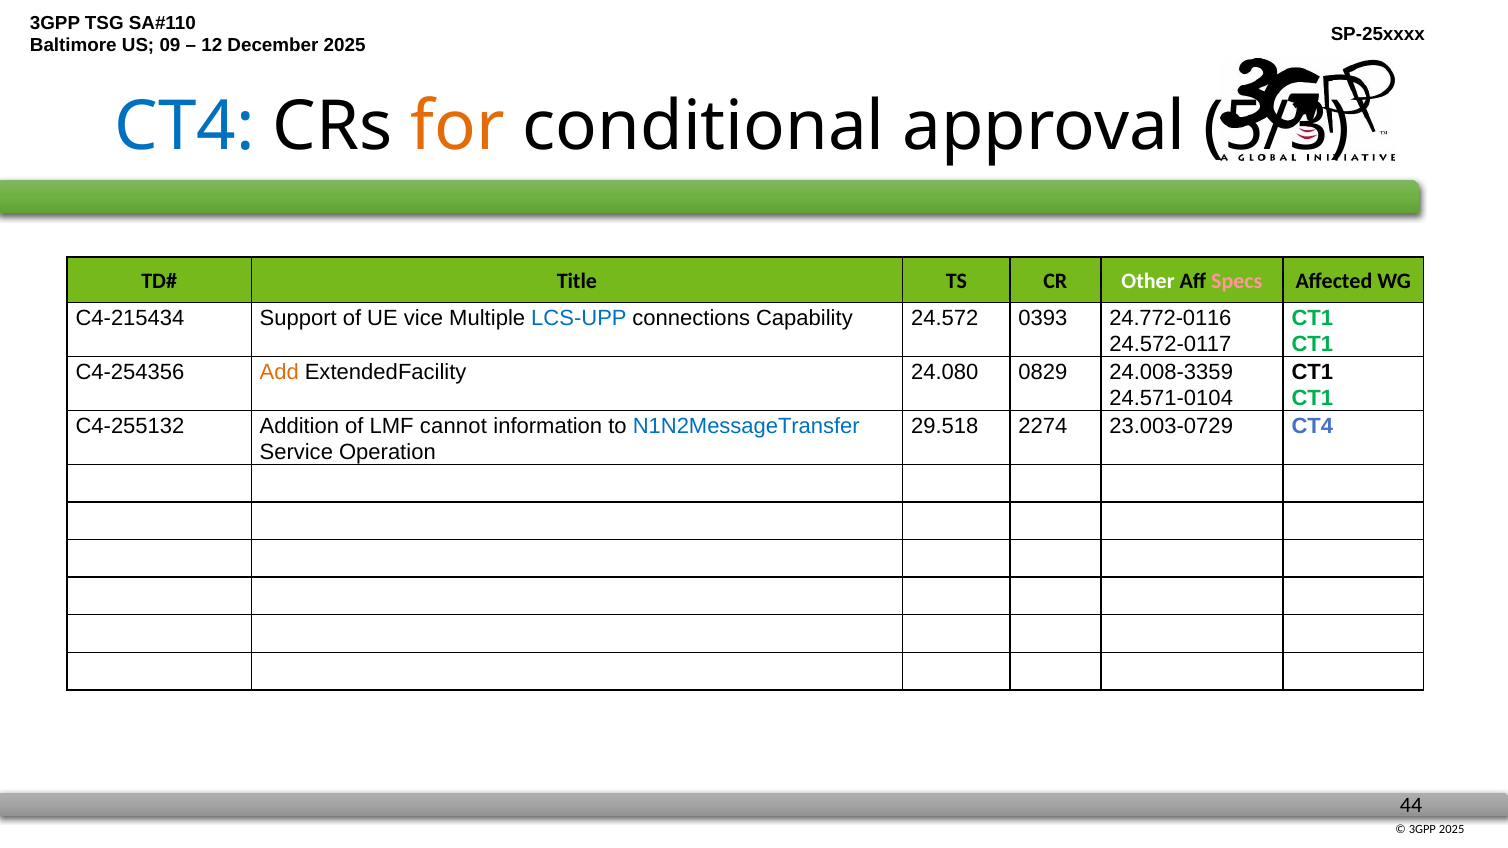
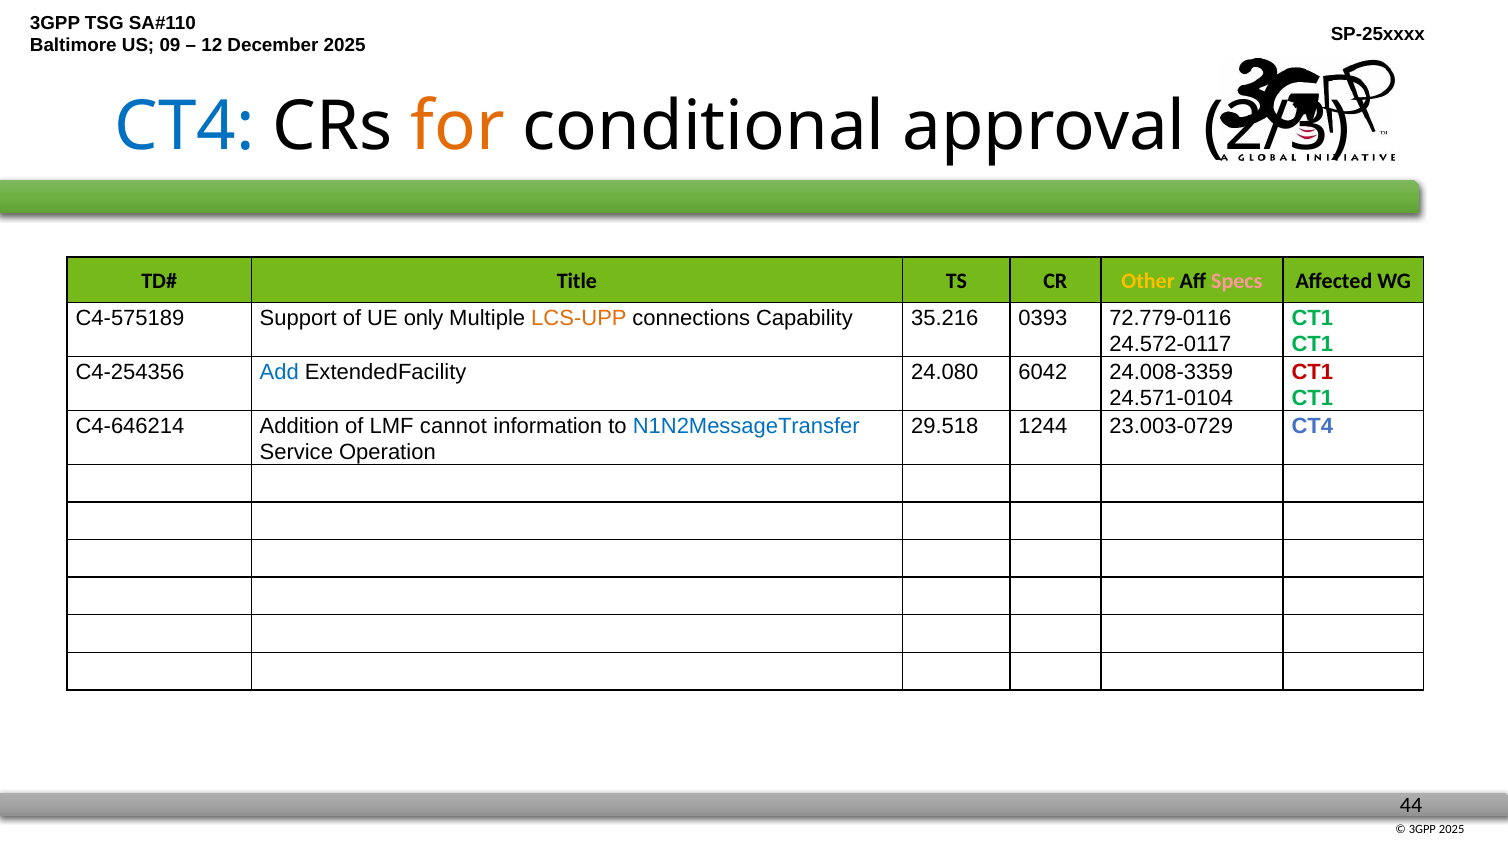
5/3: 5/3 -> 2/3 (1277, 127)
Other colour: white -> yellow (1148, 282)
C4-215434: C4-215434 -> C4-575189 (130, 318)
vice: vice -> only (424, 318)
LCS-UPP colour: blue -> orange (579, 318)
24.572: 24.572 -> 35.216 (945, 318)
24.772-0116: 24.772-0116 -> 72.779-0116 (1170, 318)
Add colour: orange -> blue (279, 372)
0829: 0829 -> 6042 (1043, 372)
CT1 colour: black -> red (1312, 372)
C4-255132: C4-255132 -> C4-646214 (130, 426)
2274: 2274 -> 1244 (1043, 426)
